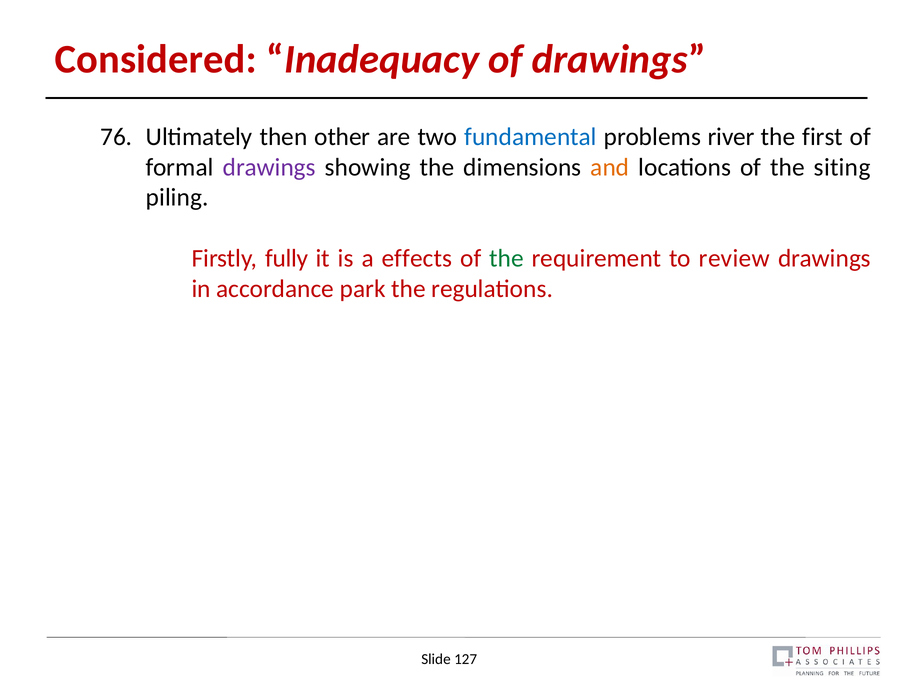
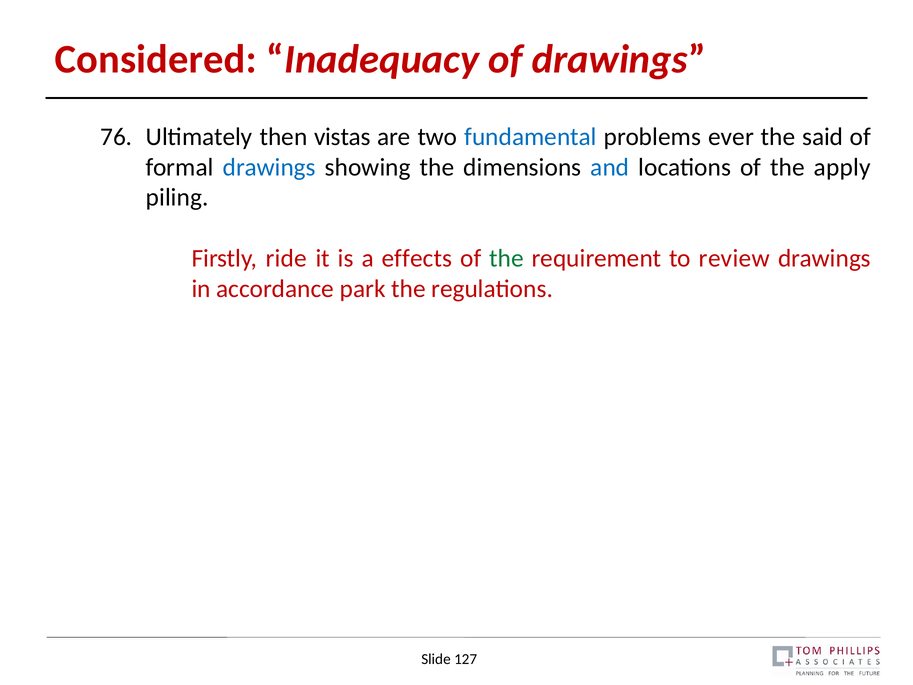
other: other -> vistas (342, 137)
river: river -> ever (731, 137)
first: first -> said (823, 137)
drawings colour: purple -> blue (269, 167)
and colour: orange -> blue (610, 167)
siting: siting -> apply (842, 167)
fully: fully -> ride (286, 258)
